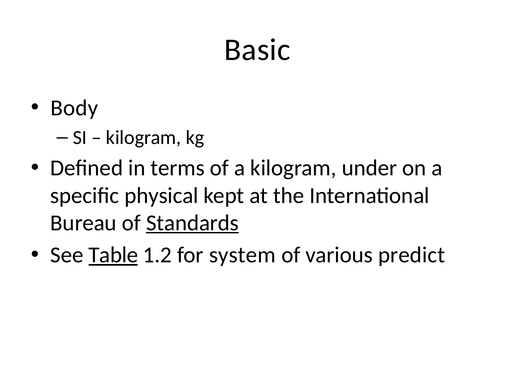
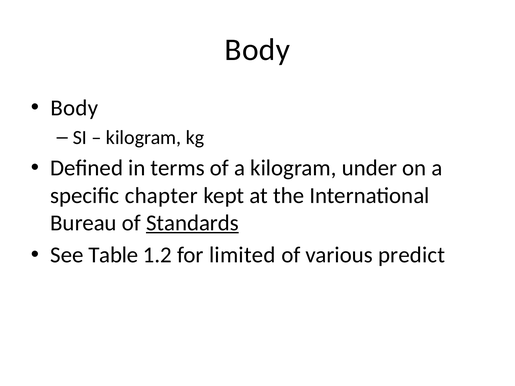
Basic: Basic -> Body (257, 50)
physical: physical -> chapter (161, 196)
Table underline: present -> none (113, 255)
system: system -> limited (242, 255)
